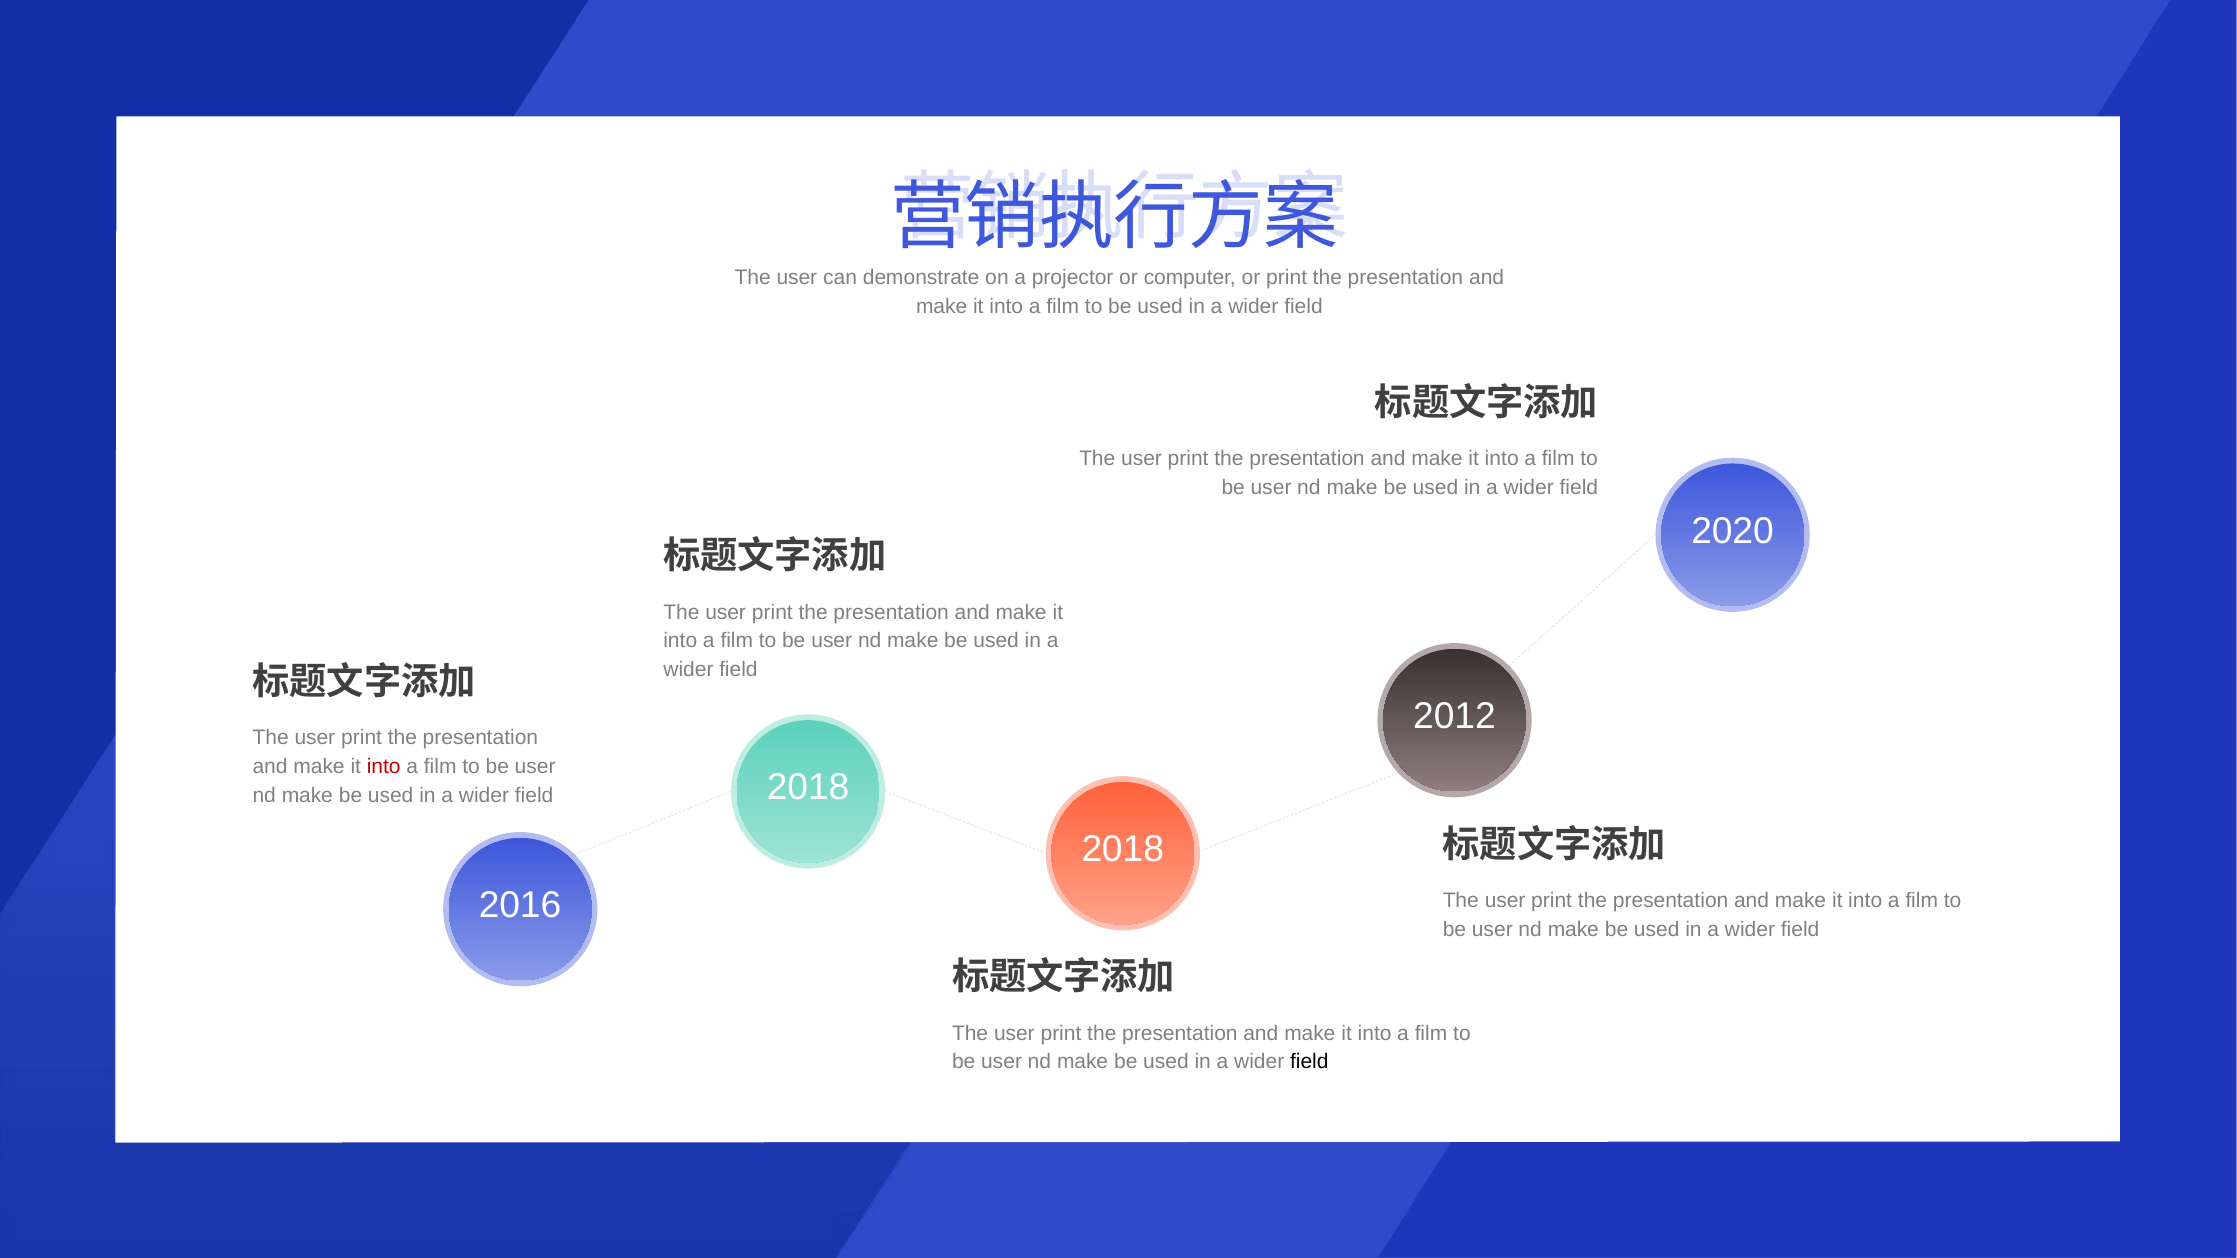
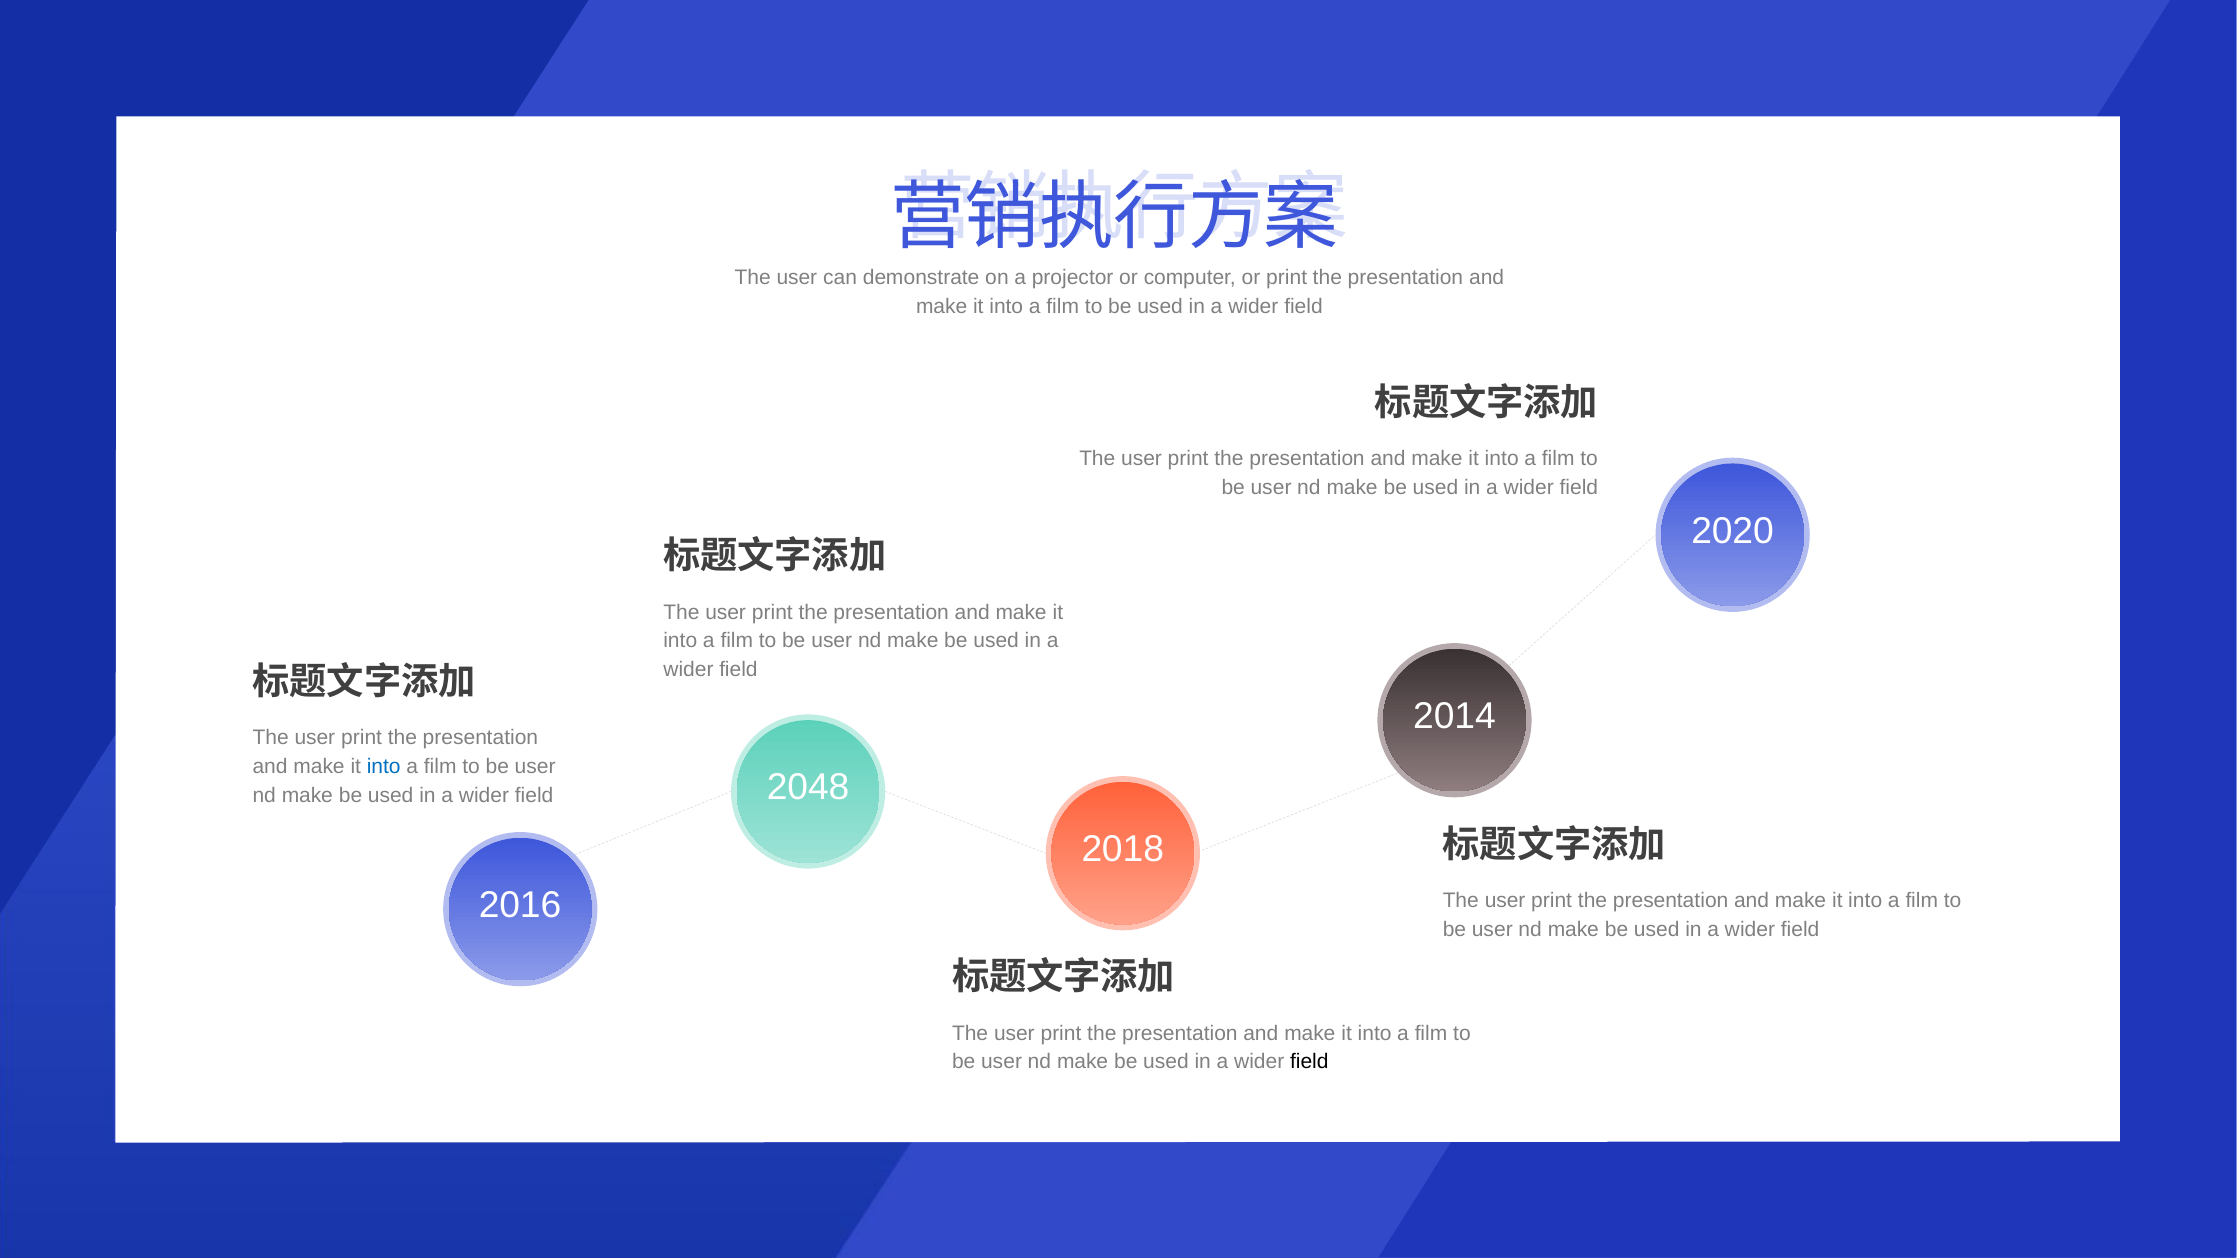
2012: 2012 -> 2014 (1454, 717)
into colour: red -> blue (384, 767)
2018: 2018 -> 2048 (808, 788)
